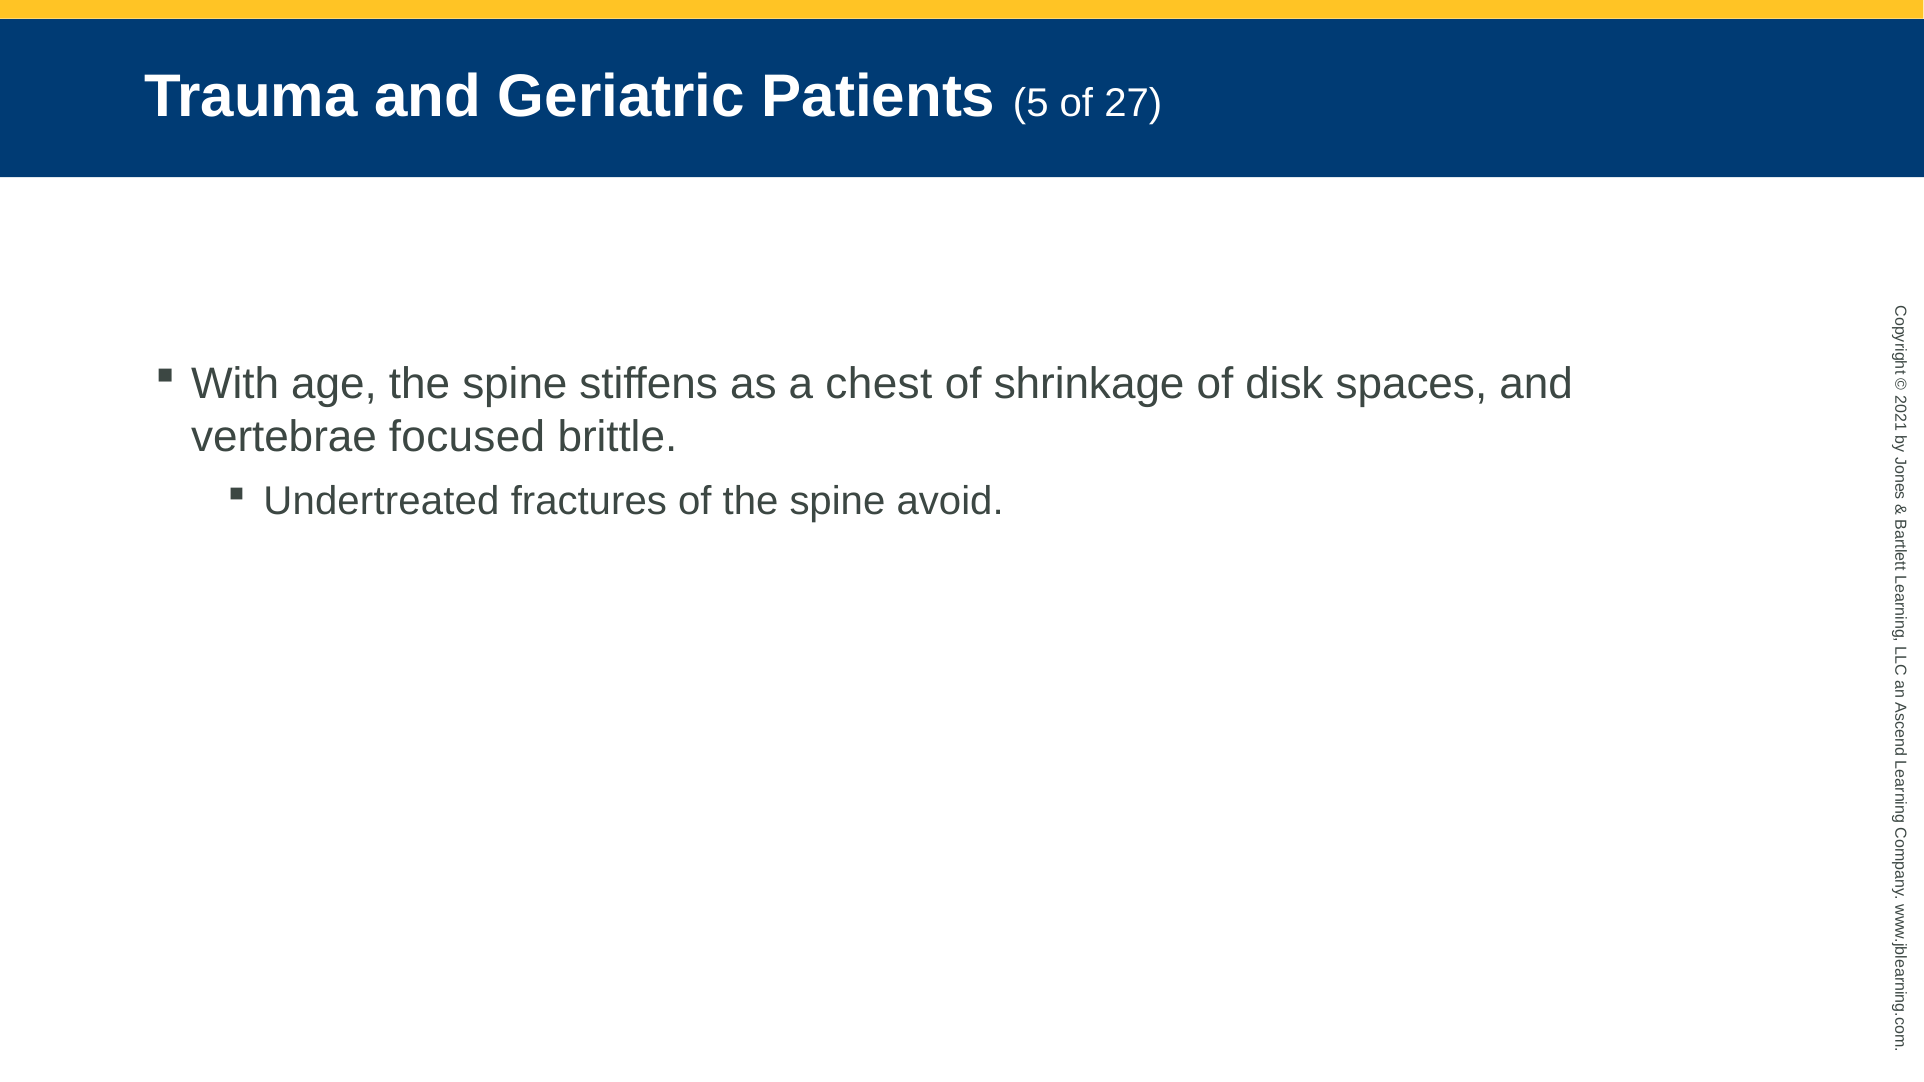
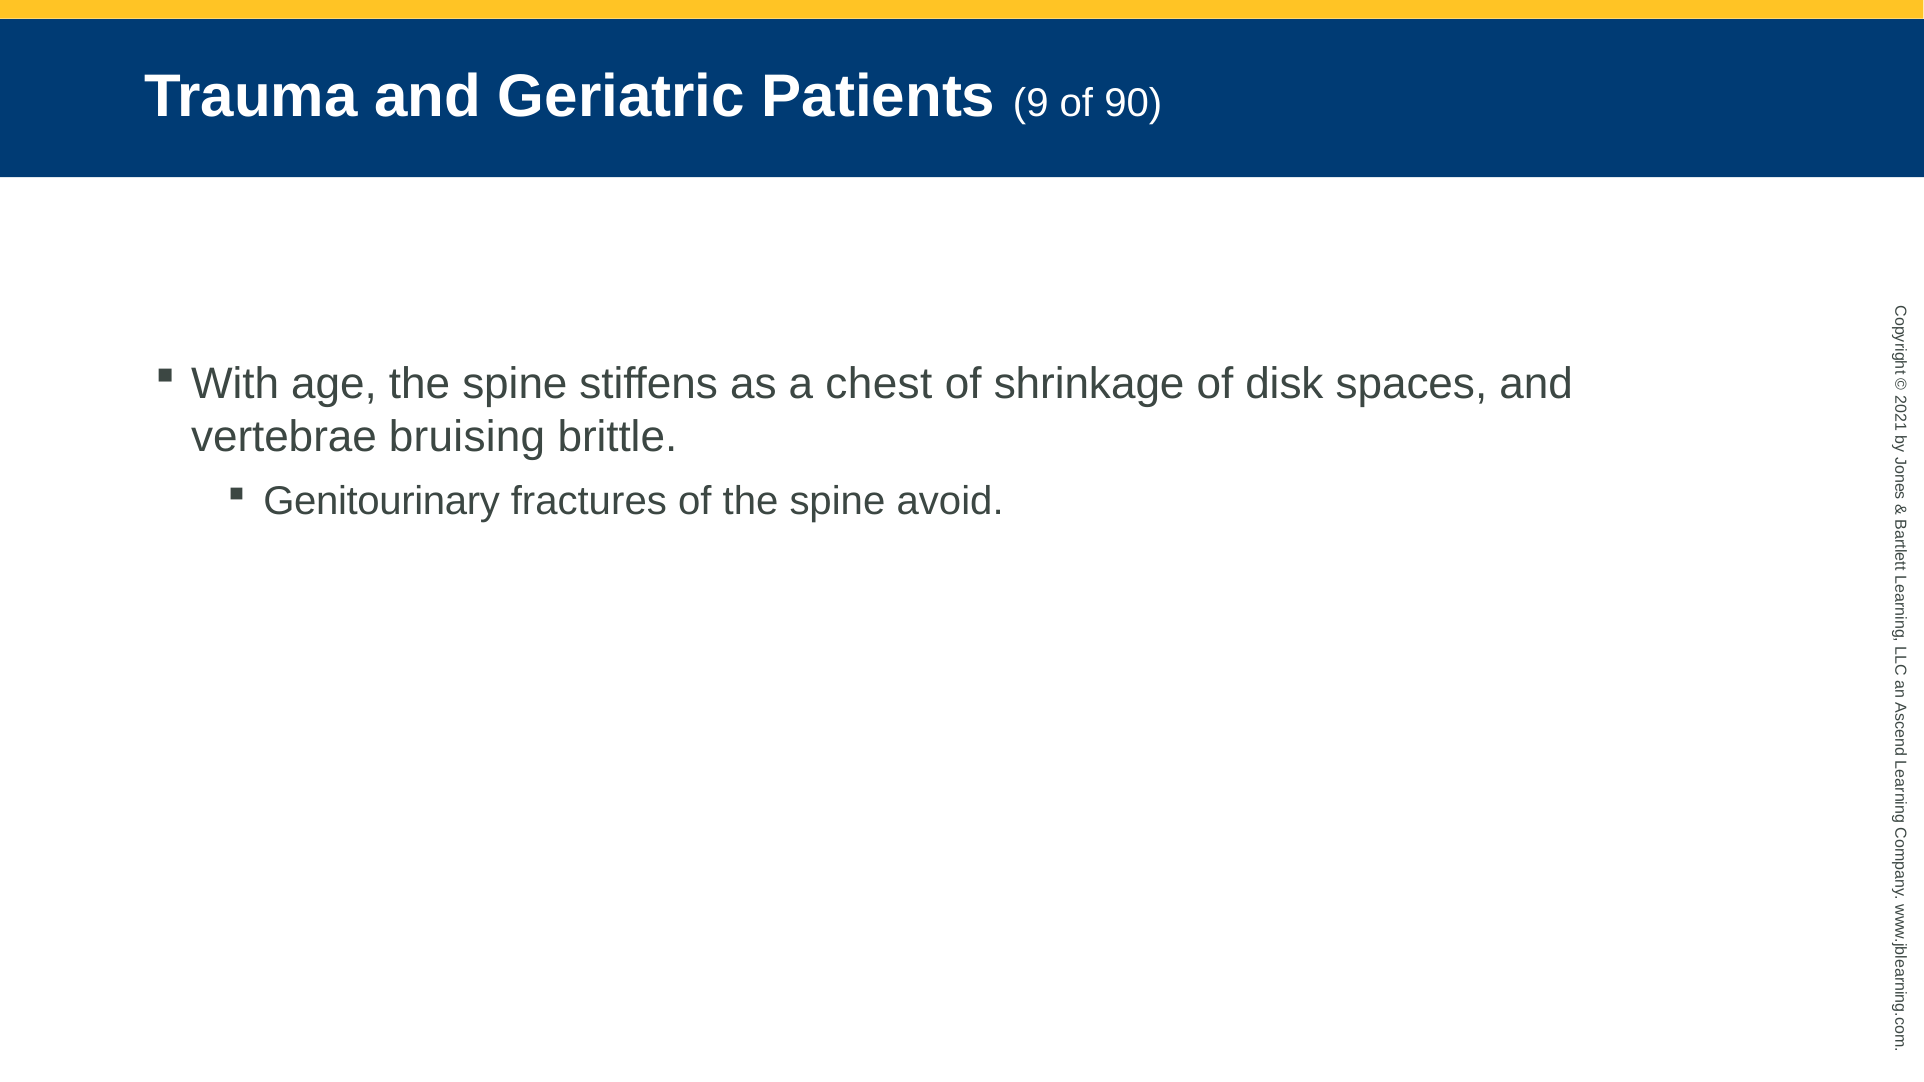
5: 5 -> 9 (1031, 103)
27: 27 -> 90 (1133, 103)
focused: focused -> bruising (467, 437)
Undertreated: Undertreated -> Genitourinary (382, 502)
